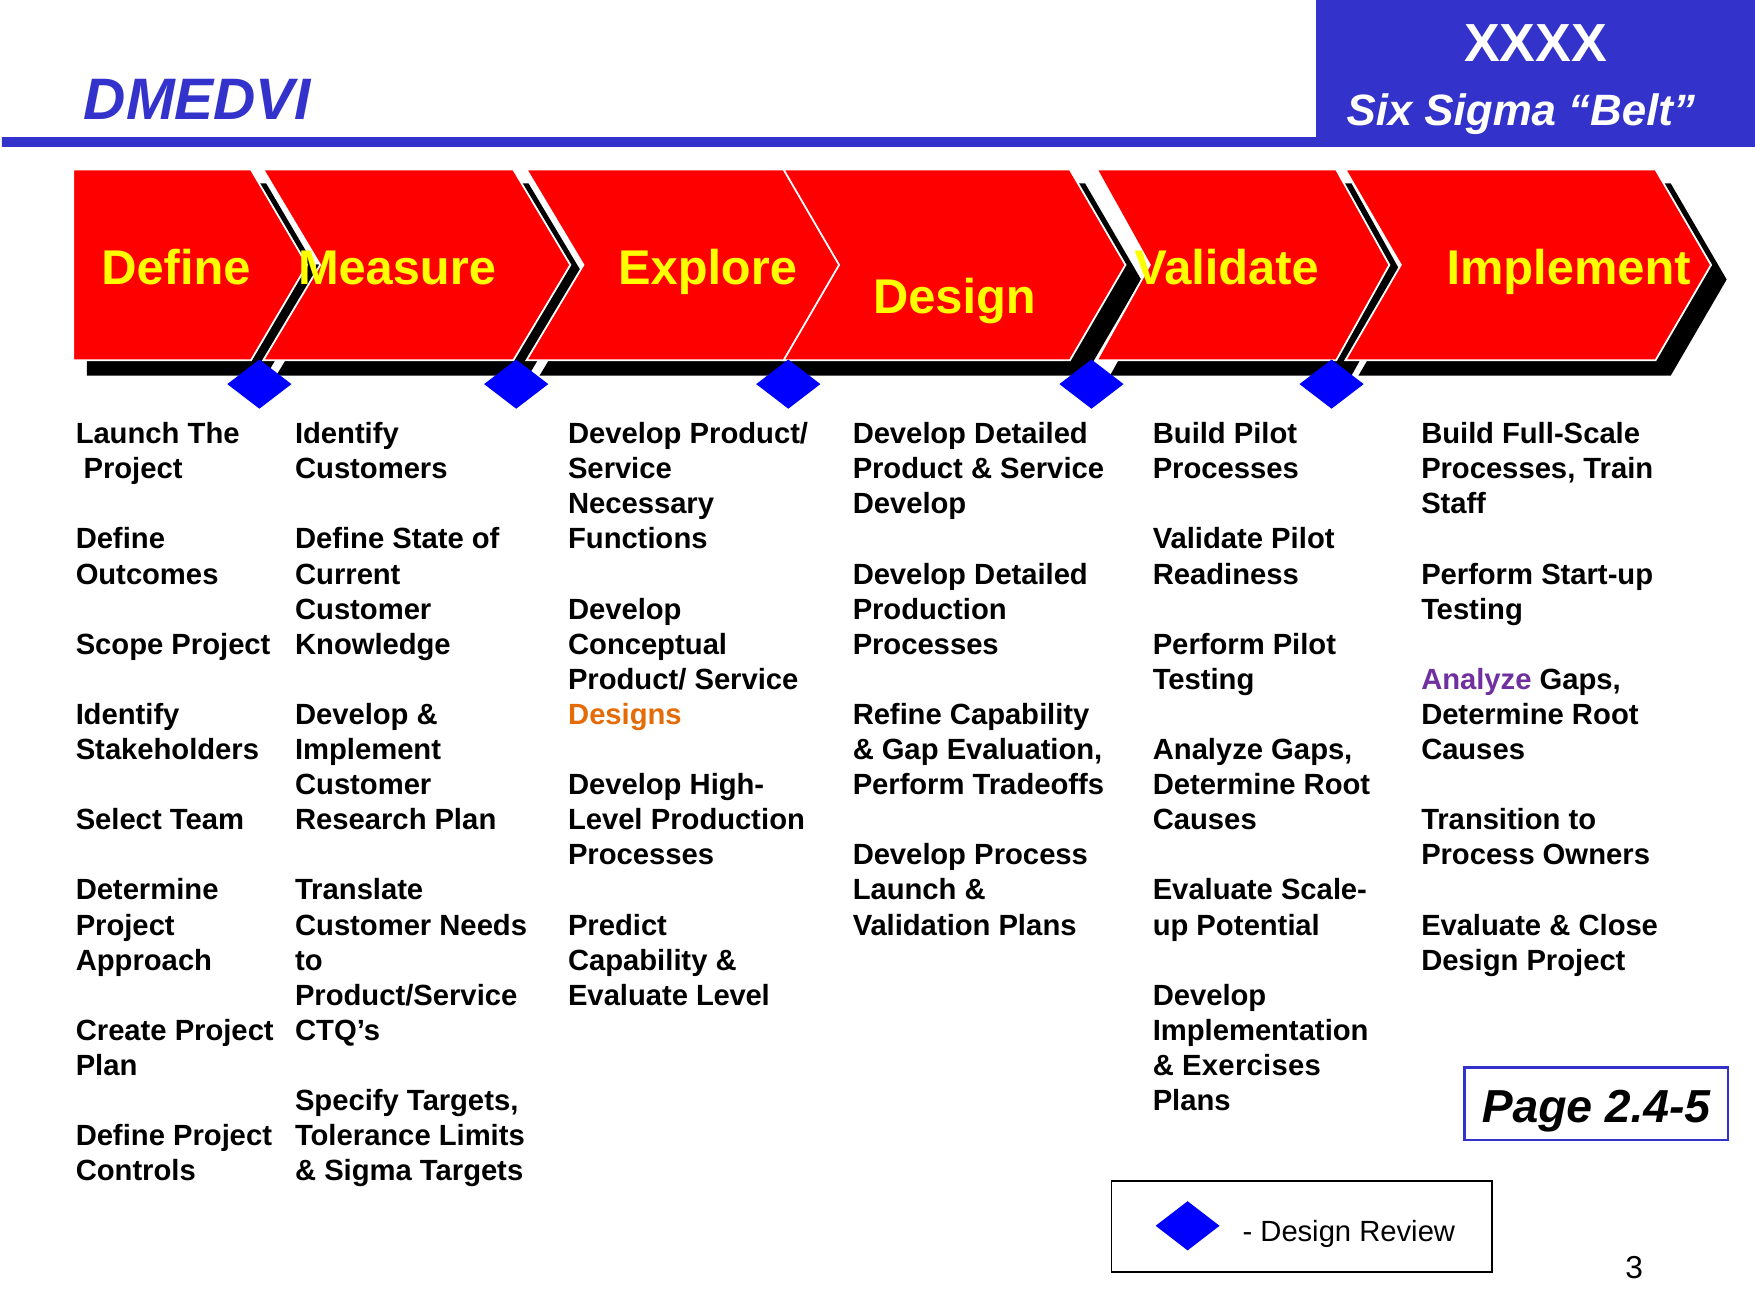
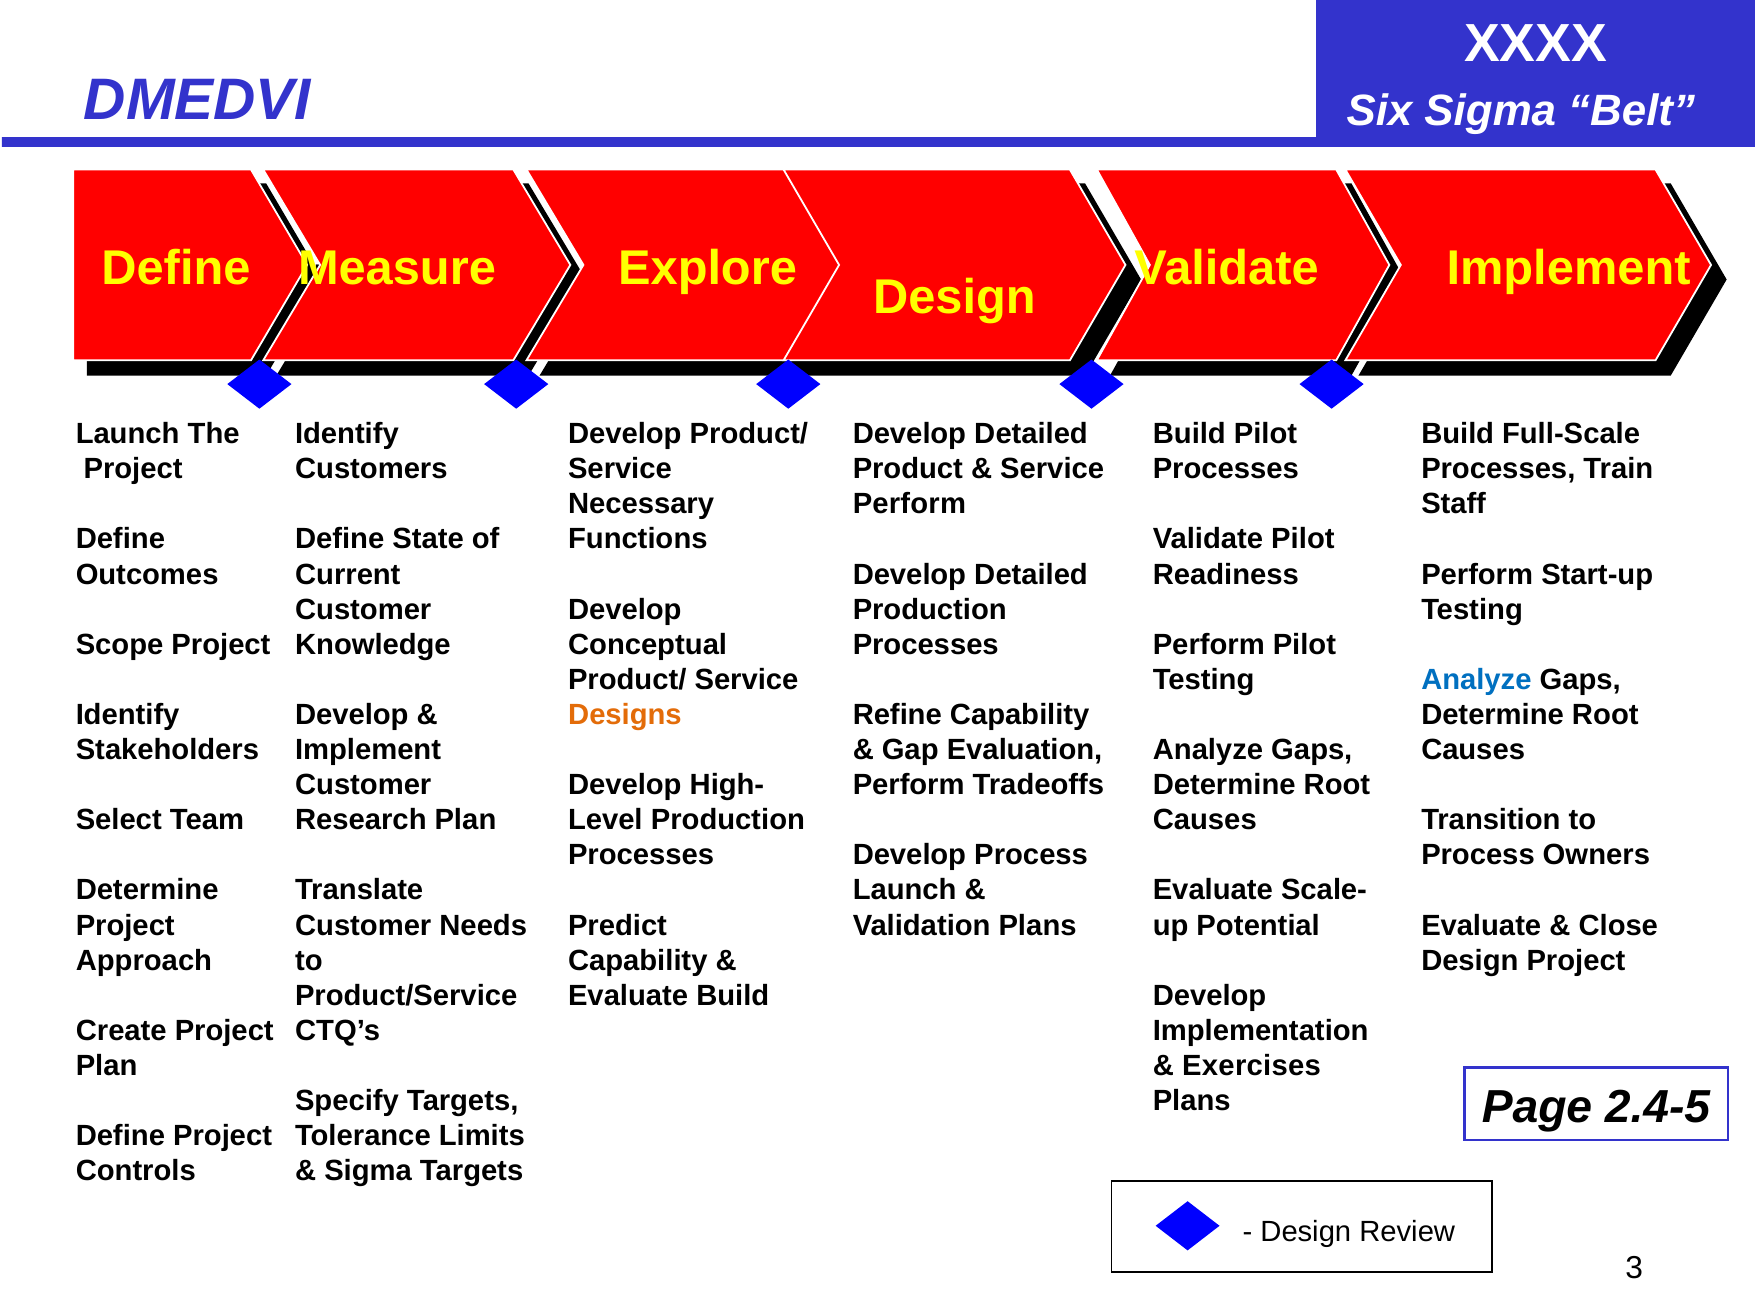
Develop: Develop -> Perform (909, 504)
Analyze colour: purple -> blue (1476, 680)
Evaluate Level: Level -> Build (733, 996)
